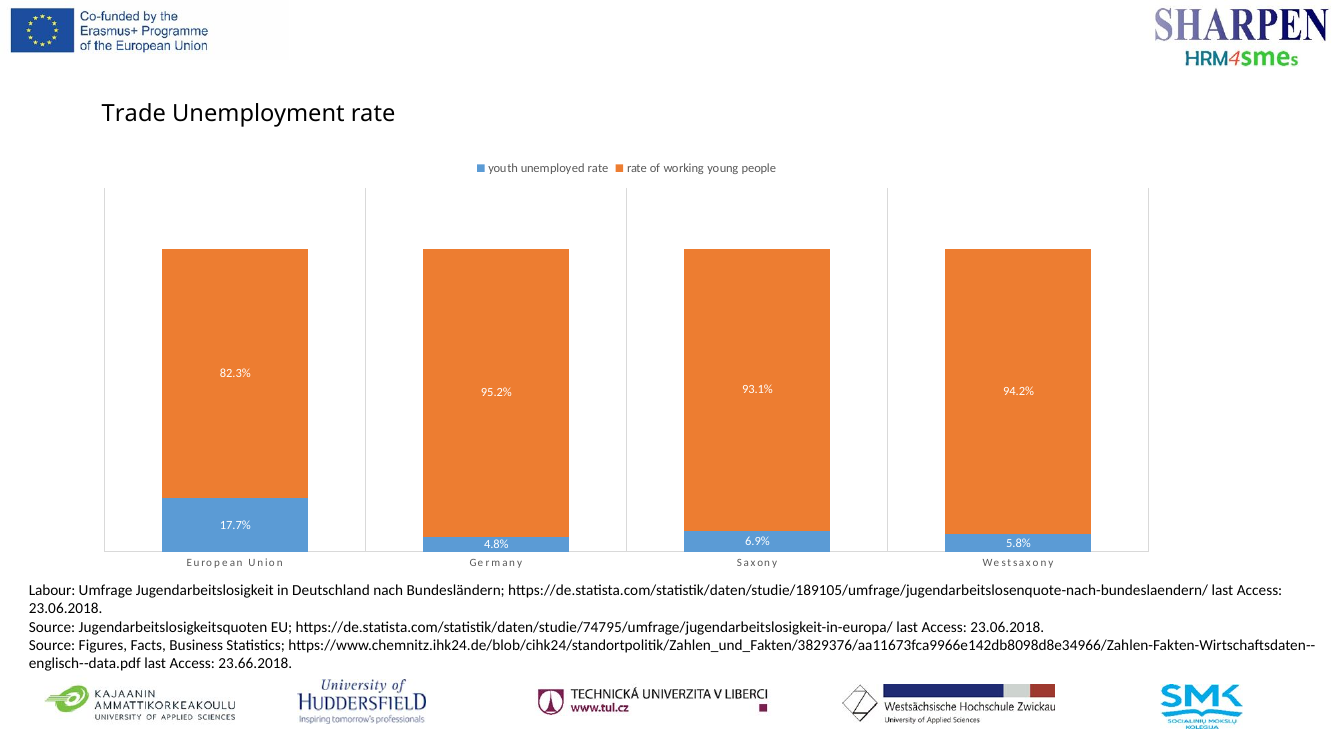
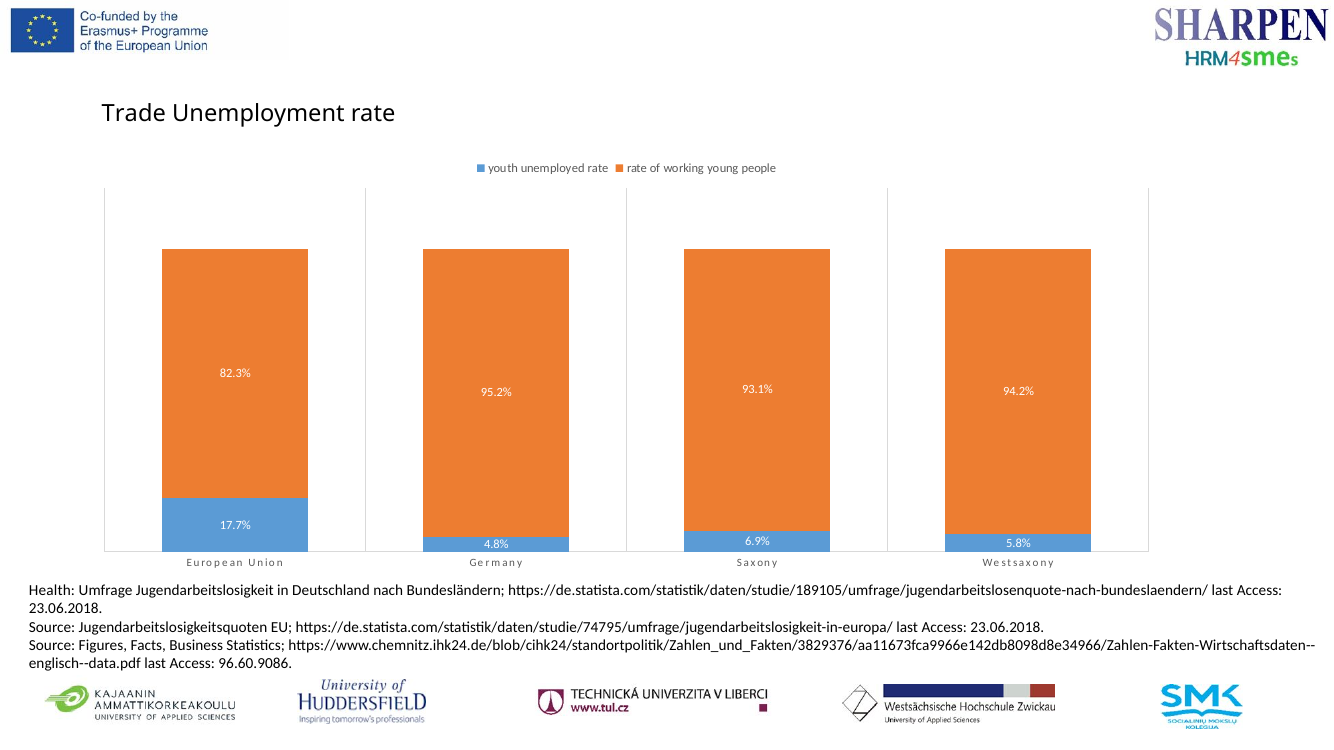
Labour: Labour -> Health (52, 591)
23.66.2018: 23.66.2018 -> 96.60.9086 (255, 664)
